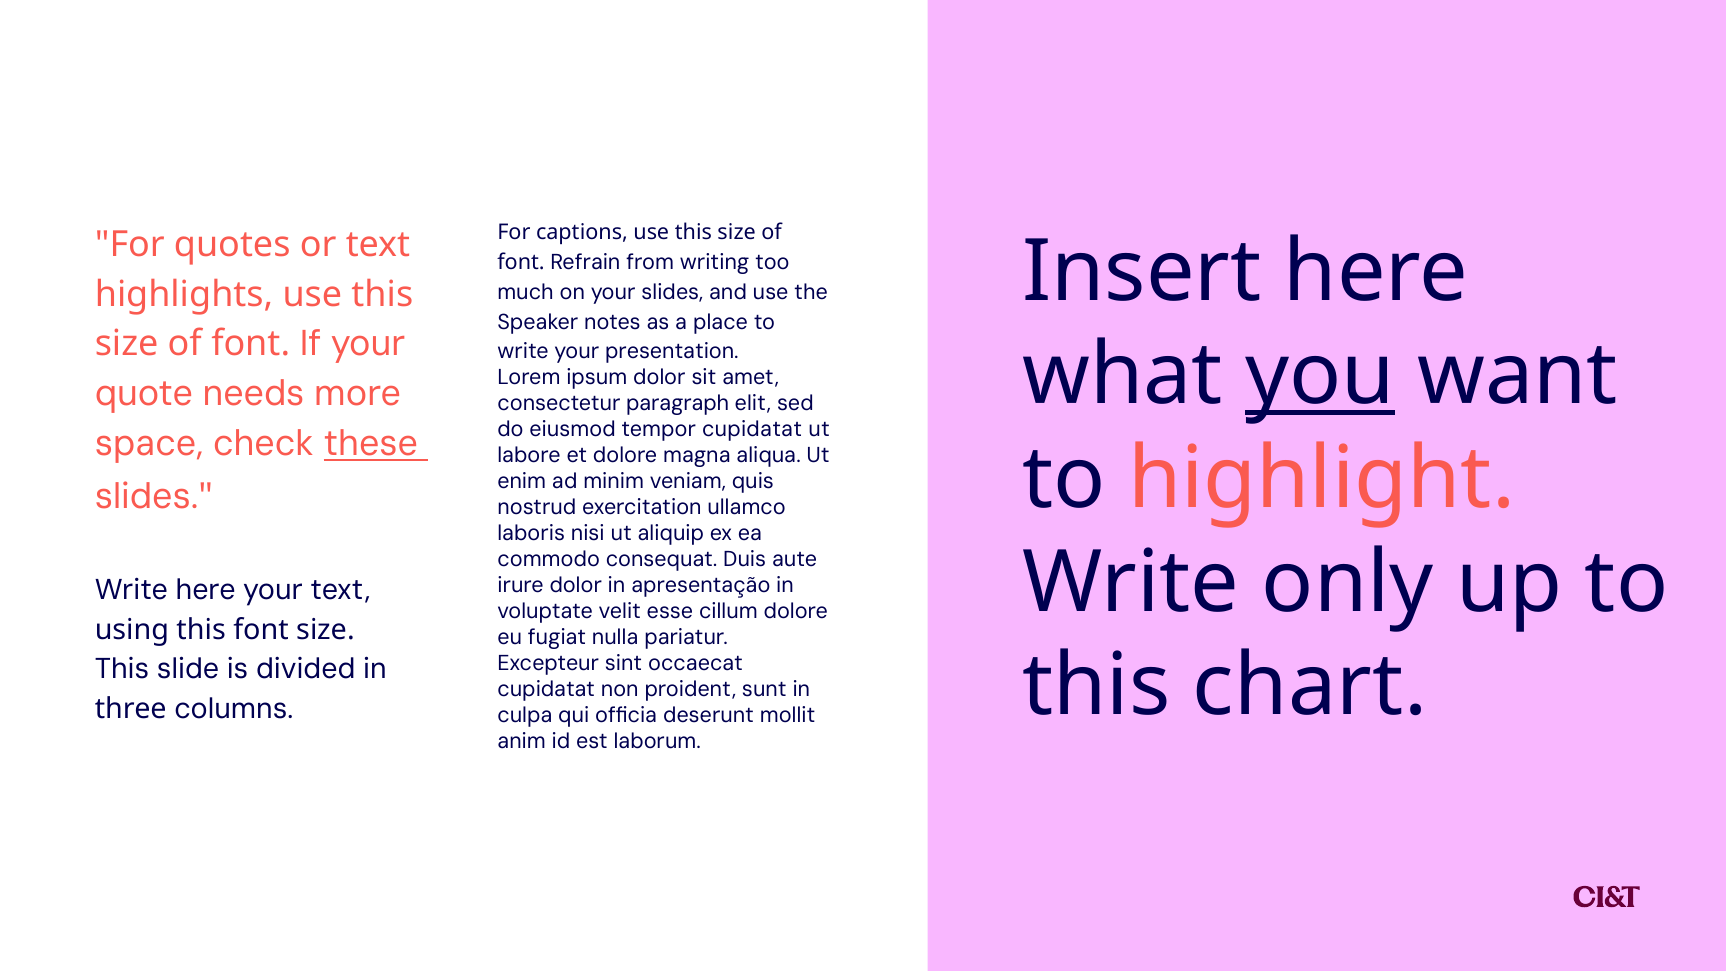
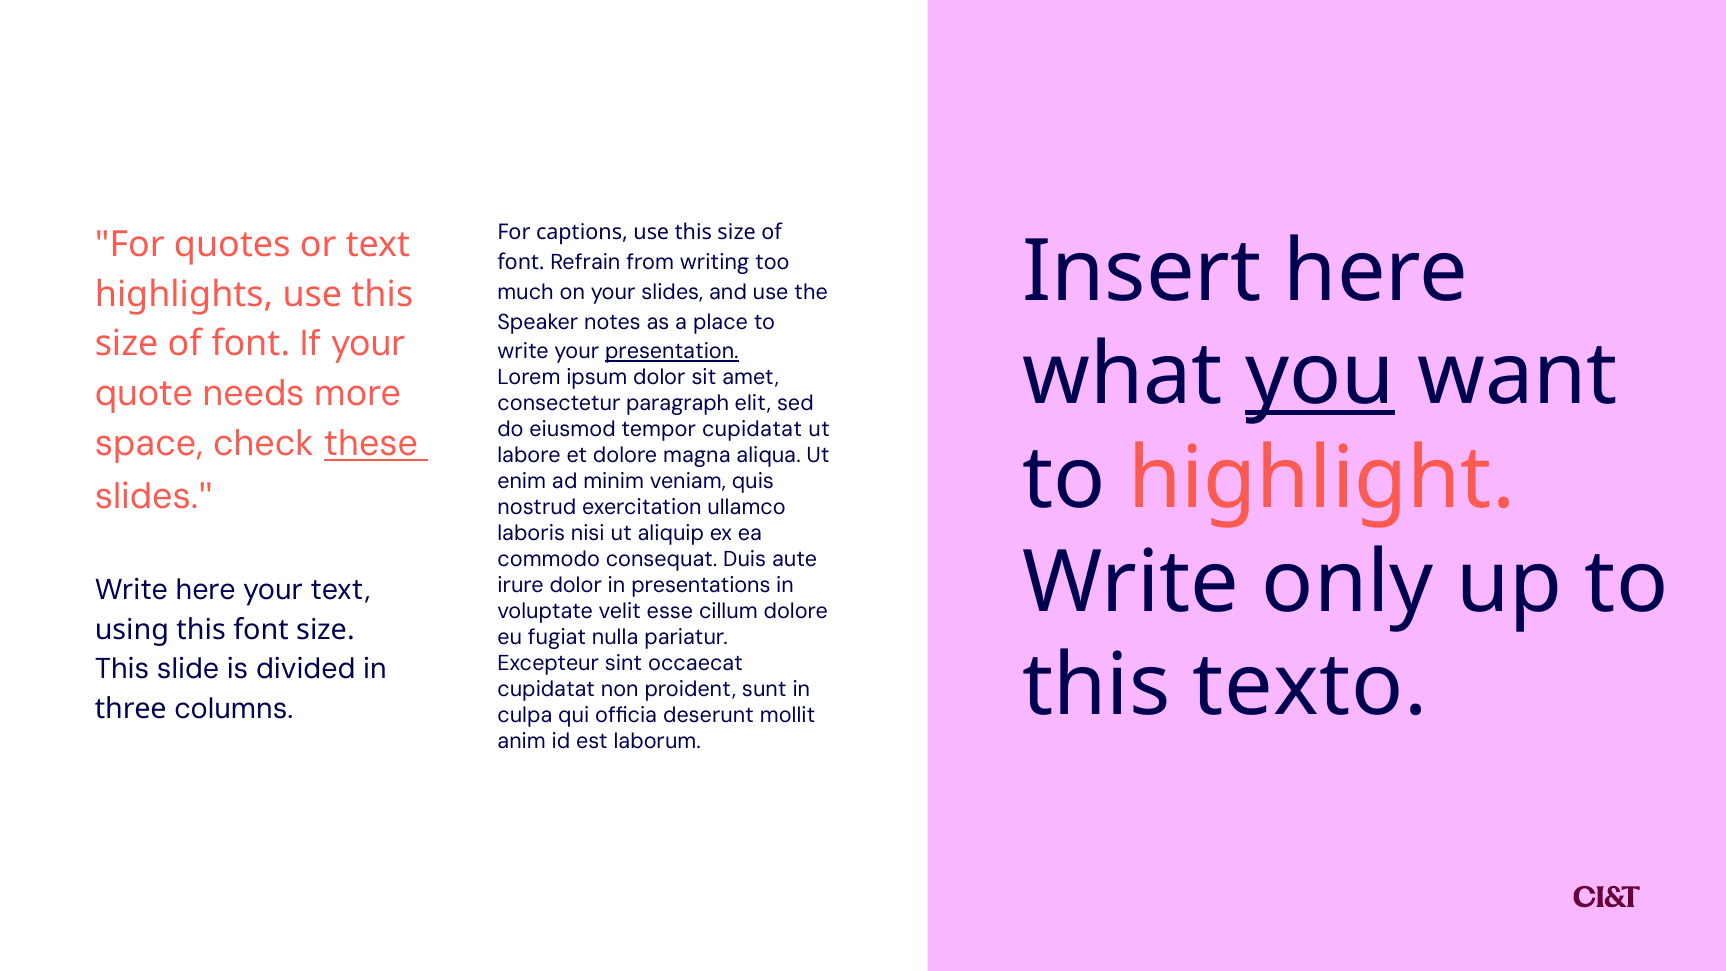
presentation underline: none -> present (672, 352)
apresentação: apresentação -> presentations (701, 585)
chart: chart -> texto (1310, 686)
